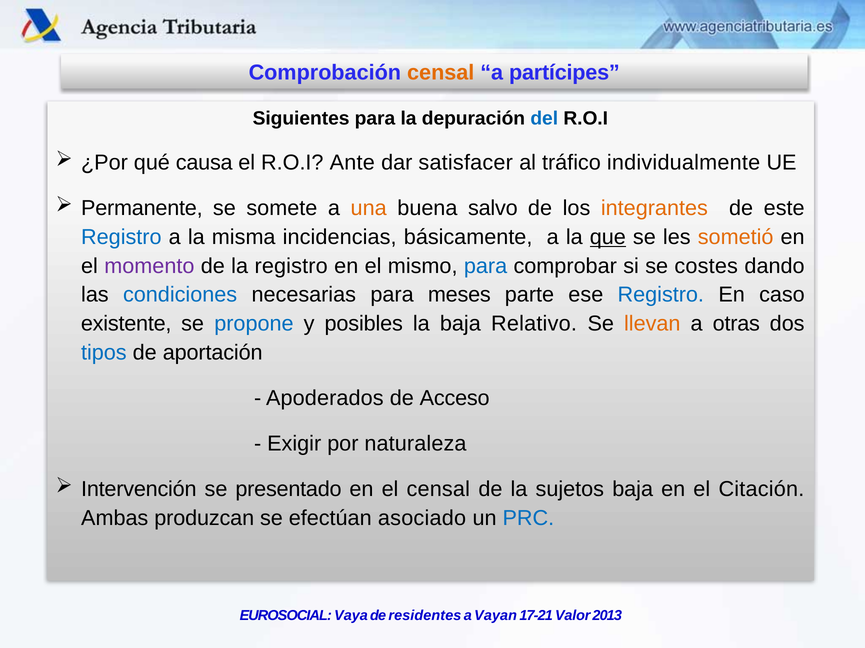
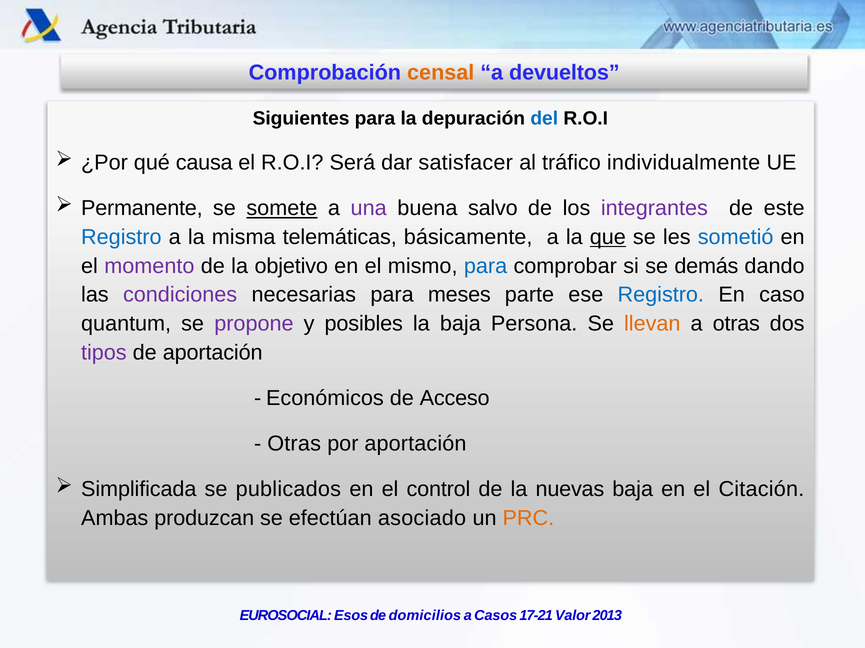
partícipes: partícipes -> devueltos (564, 73)
Ante: Ante -> Será (352, 163)
somete underline: none -> present (282, 209)
una colour: orange -> purple (369, 209)
integrantes colour: orange -> purple (654, 209)
incidencias: incidencias -> telemáticas (340, 237)
sometió colour: orange -> blue (736, 237)
la registro: registro -> objetivo (291, 266)
costes: costes -> demás (706, 266)
condiciones colour: blue -> purple (180, 295)
existente: existente -> quantum (126, 324)
propone colour: blue -> purple (254, 324)
Relativo: Relativo -> Persona (534, 324)
tipos colour: blue -> purple (104, 353)
Apoderados: Apoderados -> Económicos (325, 398)
Exigir: Exigir -> Otras (294, 444)
por naturaleza: naturaleza -> aportación (415, 444)
Intervención: Intervención -> Simplificada (139, 490)
presentado: presentado -> publicados (288, 490)
el censal: censal -> control (438, 490)
sujetos: sujetos -> nuevas (570, 490)
PRC colour: blue -> orange (528, 519)
Vaya: Vaya -> Esos (351, 616)
residentes: residentes -> domicilios (425, 616)
Vayan: Vayan -> Casos (496, 616)
